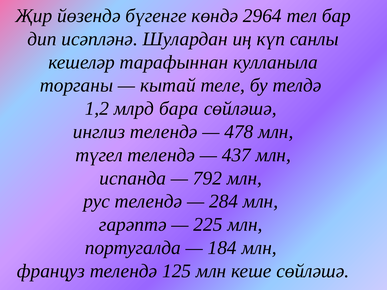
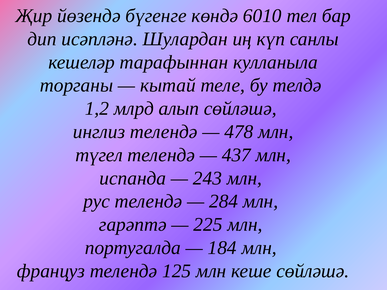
2964: 2964 -> 6010 (262, 16)
бара: бара -> алып (179, 109)
792: 792 -> 243 (207, 178)
